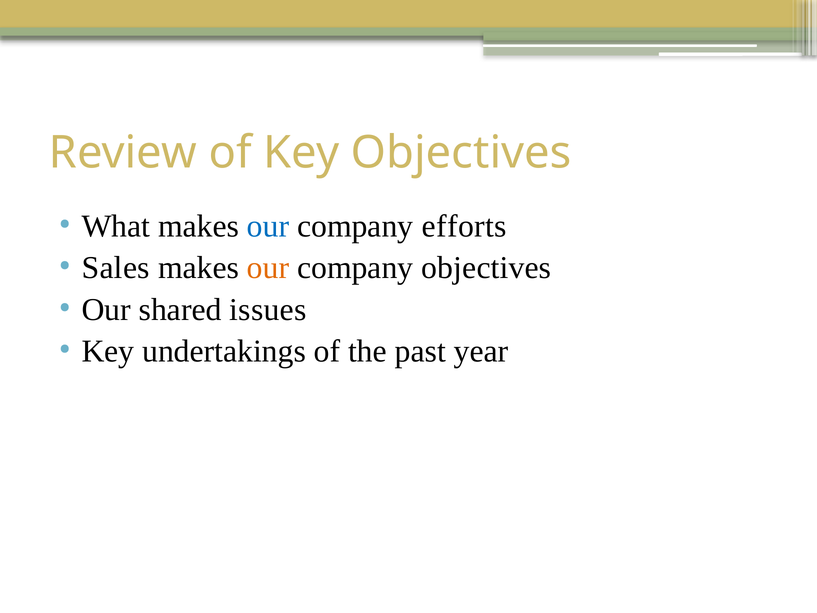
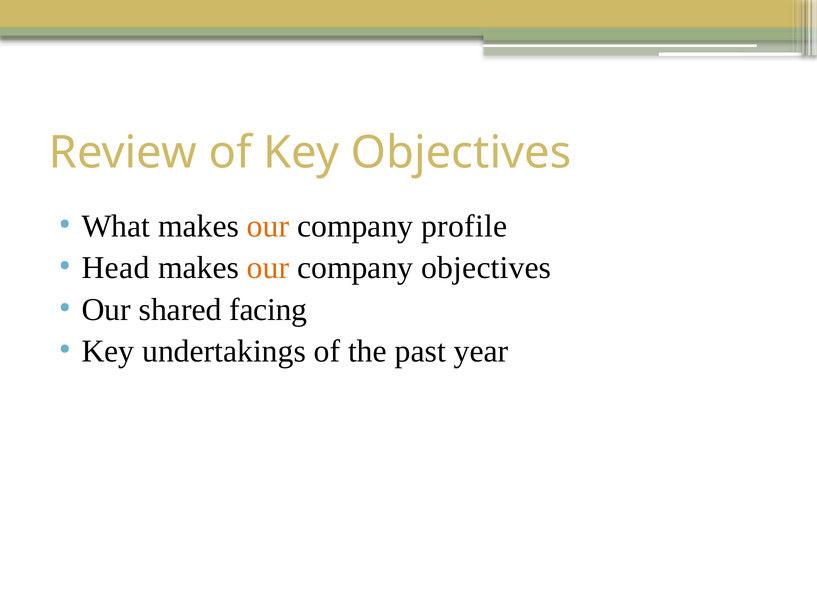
our colour: blue -> orange (268, 226)
efforts: efforts -> profile (464, 226)
Sales: Sales -> Head (116, 268)
issues: issues -> facing (268, 309)
